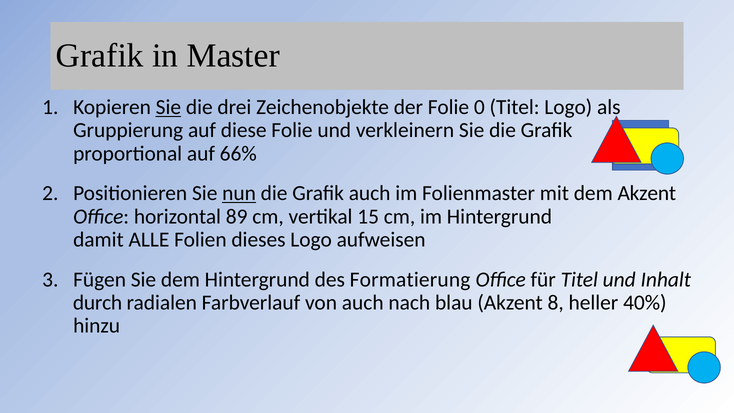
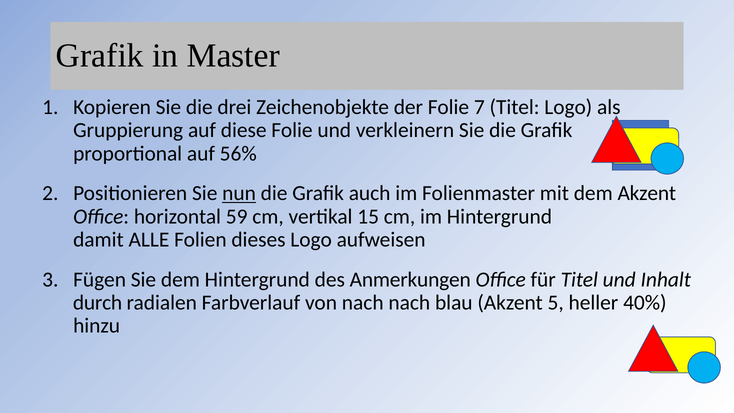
Sie underline: present -> none (168, 107)
0: 0 -> 7 (479, 107)
66%: 66% -> 56% (238, 153)
89: 89 -> 59 (237, 216)
Formatierung: Formatierung -> Anmerkungen (410, 279)
von auch: auch -> nach (363, 302)
8: 8 -> 5 (556, 302)
